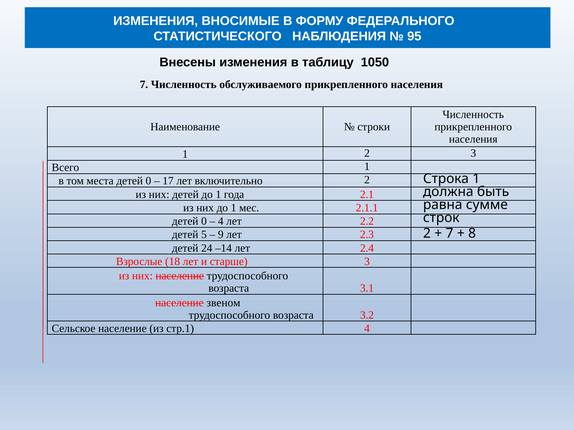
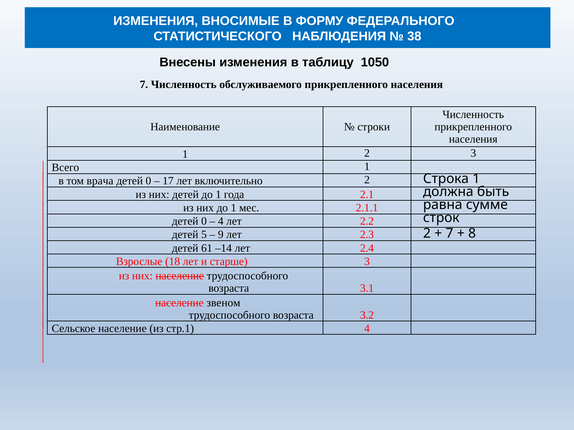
95: 95 -> 38 (414, 36)
места: места -> врача (100, 181)
24: 24 -> 61 (207, 248)
